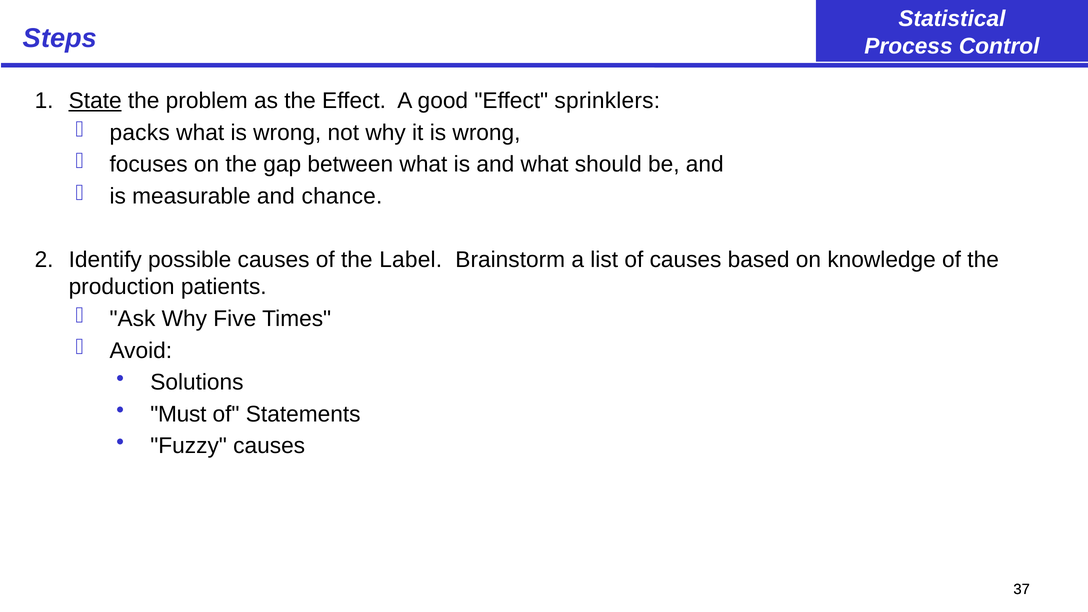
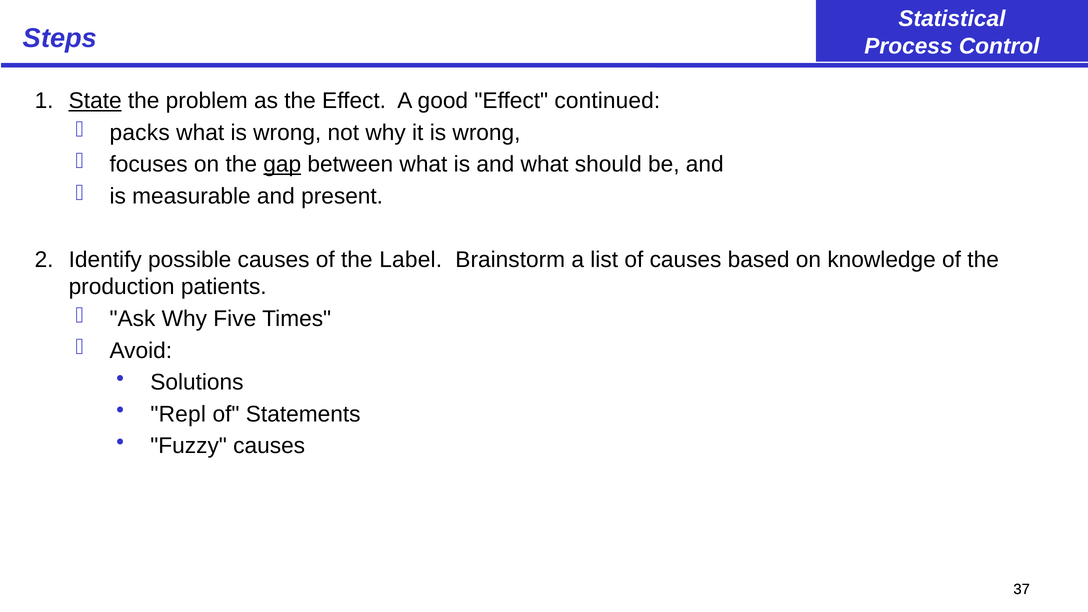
sprinklers: sprinklers -> continued (607, 101)
gap underline: none -> present (282, 164)
chance: chance -> present (342, 196)
Must: Must -> Repl (178, 414)
